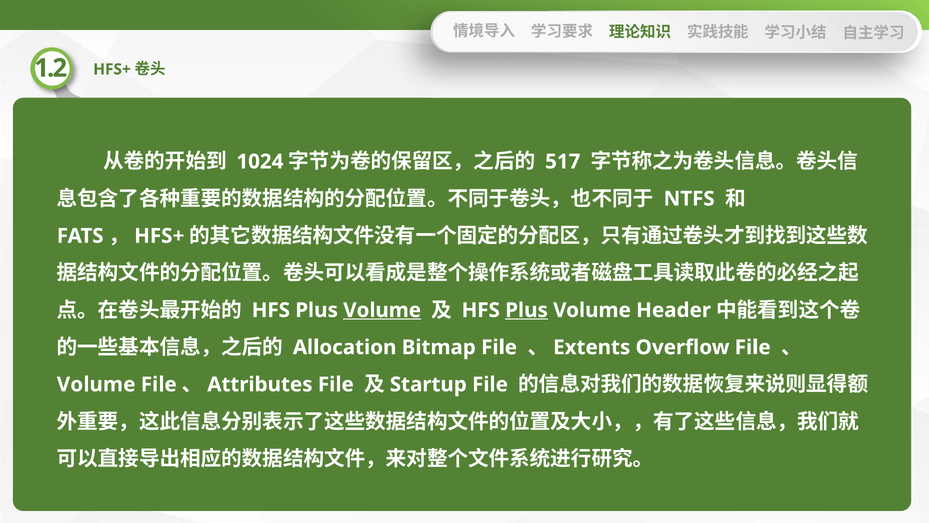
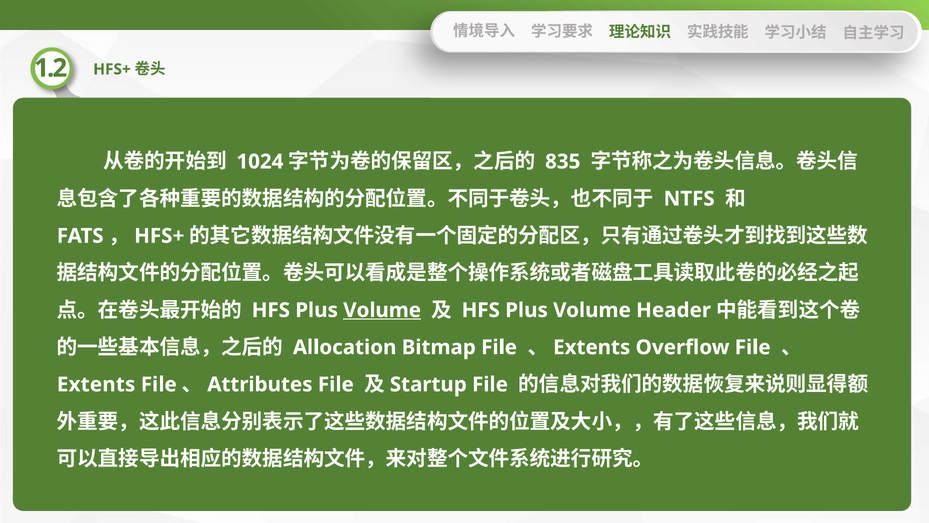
517: 517 -> 835 (563, 162)
Plus underline: present -> none (527, 310)
Volume: Volume -> Extents (96, 384)
